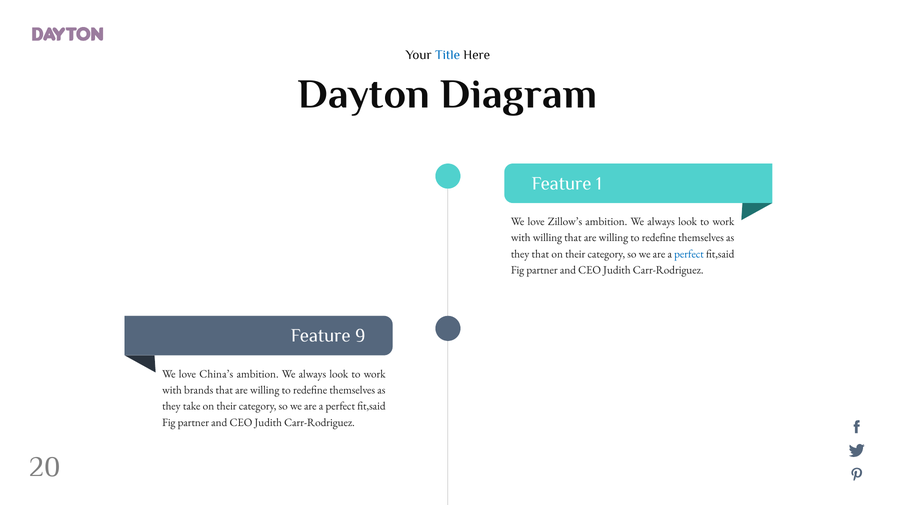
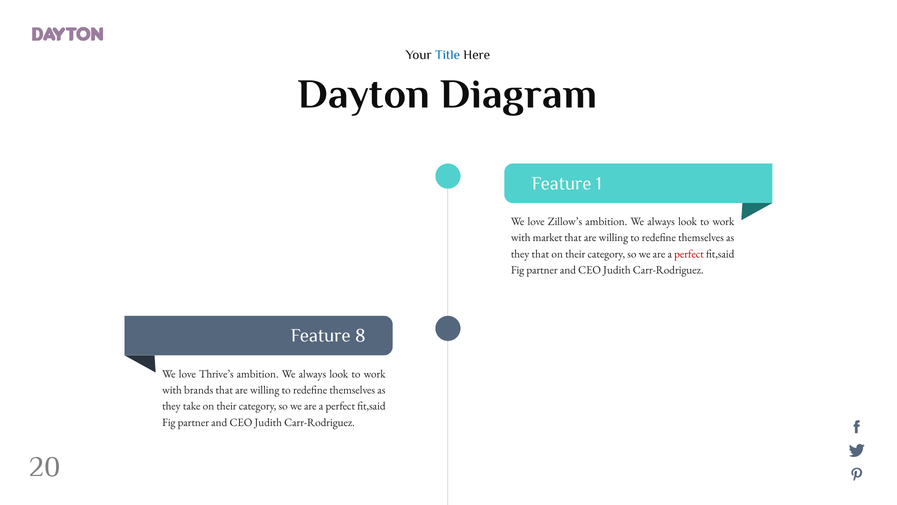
with willing: willing -> market (547, 238)
perfect colour: blue -> red (689, 254)
9: 9 -> 8 (360, 335)
China’s: China’s -> Thrive’s (216, 374)
